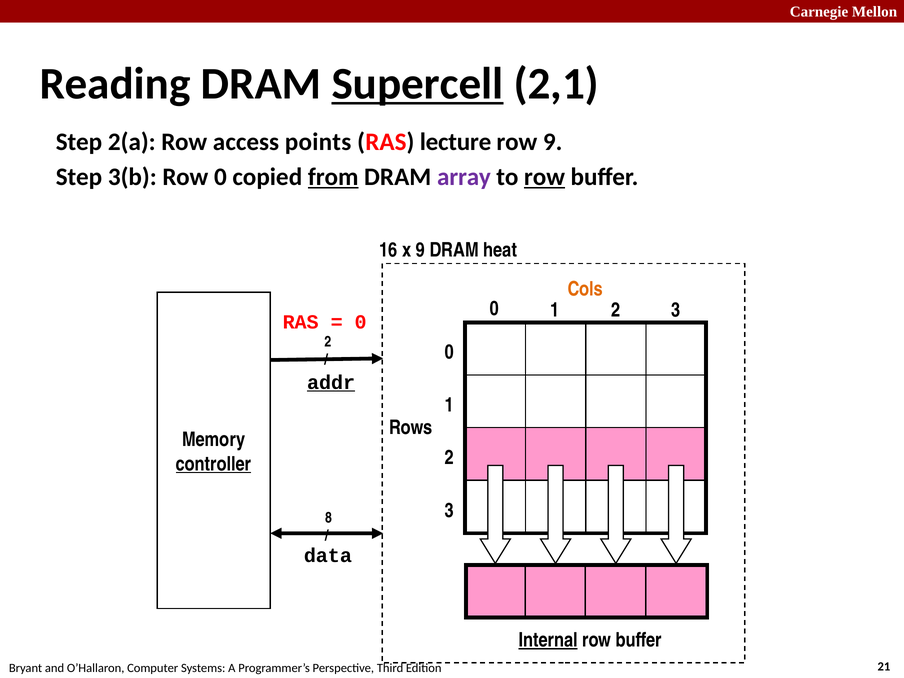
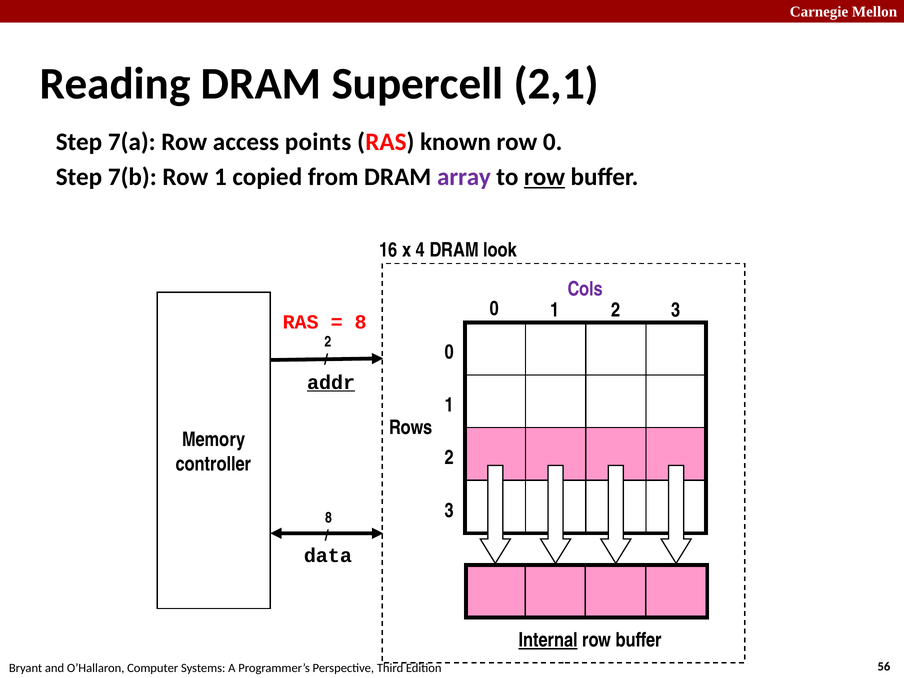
Supercell underline: present -> none (418, 84)
2(a: 2(a -> 7(a (132, 142)
lecture: lecture -> known (455, 142)
row 9: 9 -> 0 (553, 142)
3(b: 3(b -> 7(b (132, 177)
Row 0: 0 -> 1 (220, 177)
from underline: present -> none (333, 177)
x 9: 9 -> 4 (420, 250)
heat: heat -> look (500, 250)
Cols colour: orange -> purple (585, 289)
0: 0 -> 8 (361, 322)
controller underline: present -> none (214, 464)
21: 21 -> 56 (884, 667)
